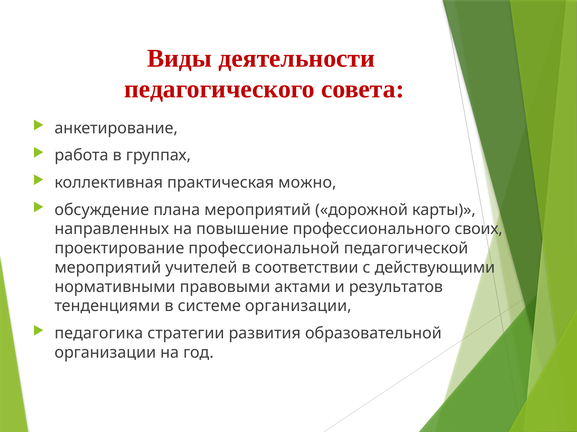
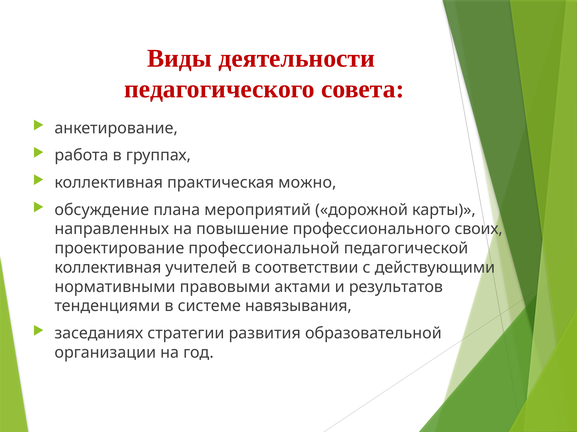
мероприятий: мероприятий -> коллективная (108, 268)
системе организации: организации -> навязывания (298, 306)
педагогика: педагогика -> заседаниях (99, 334)
